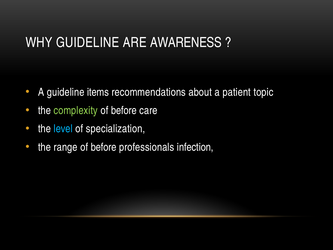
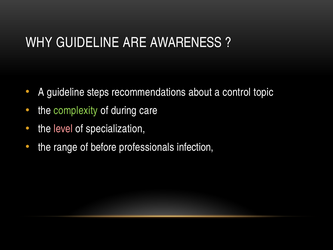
items: items -> steps (98, 92)
patient: patient -> control (237, 92)
before: before -> during (124, 110)
level colour: light blue -> pink (63, 129)
